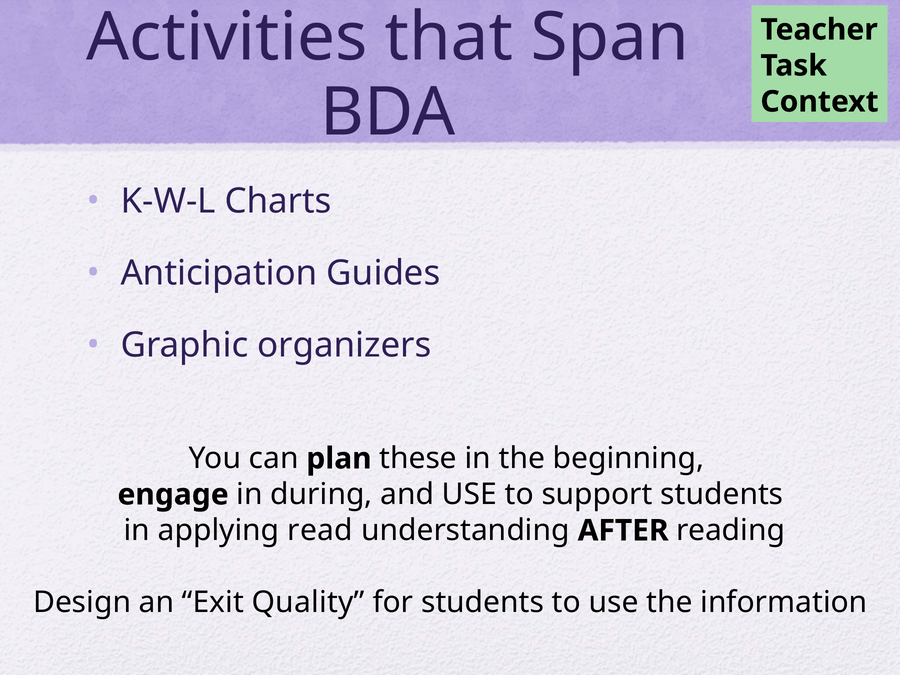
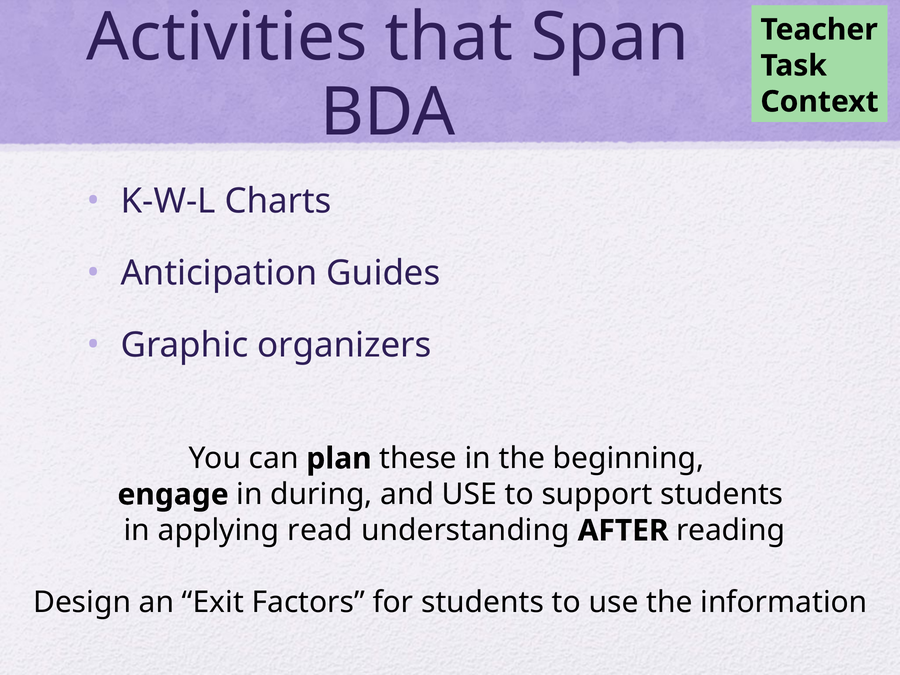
Quality: Quality -> Factors (308, 603)
